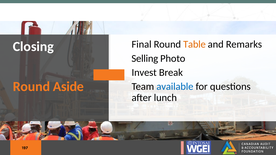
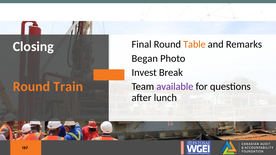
Selling: Selling -> Began (145, 58)
Aside: Aside -> Train (68, 87)
available colour: blue -> purple (175, 87)
